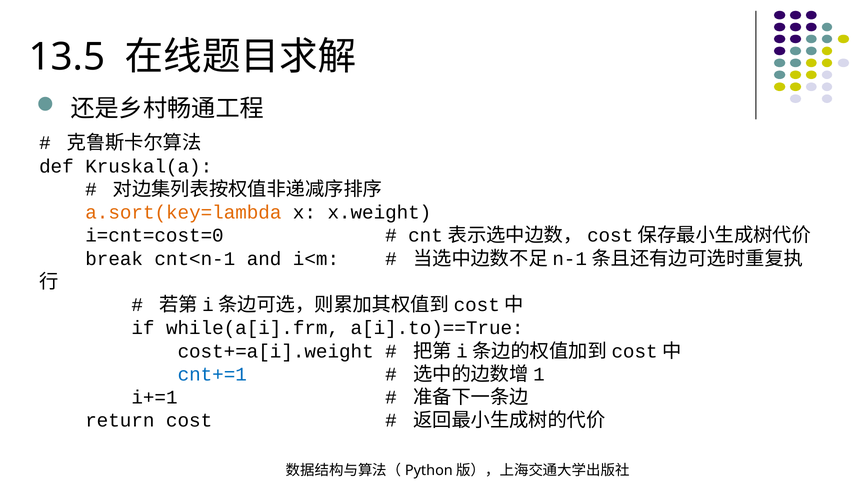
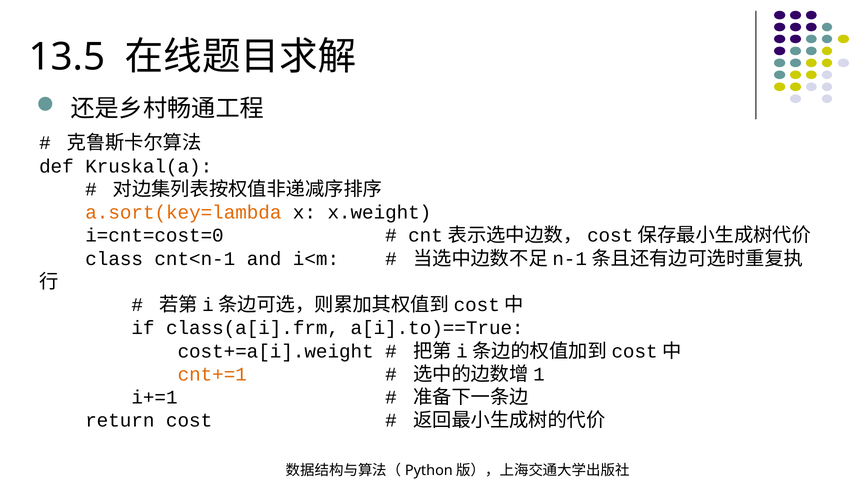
break: break -> class (114, 259)
while(a[i].frm: while(a[i].frm -> class(a[i].frm (253, 328)
cnt+=1 colour: blue -> orange (212, 375)
